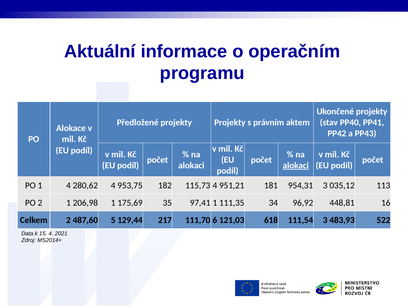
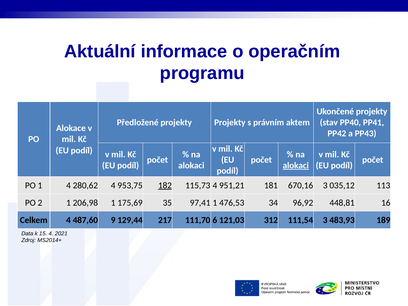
182 underline: none -> present (165, 185)
954,31: 954,31 -> 670,16 (301, 185)
111,35: 111,35 -> 476,53 (232, 203)
Celkem 2: 2 -> 4 (68, 220)
5: 5 -> 9 (113, 220)
618: 618 -> 312 (271, 220)
522: 522 -> 189 (383, 220)
